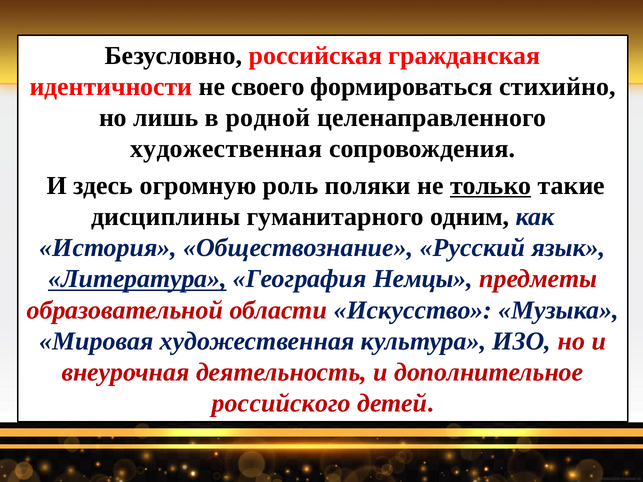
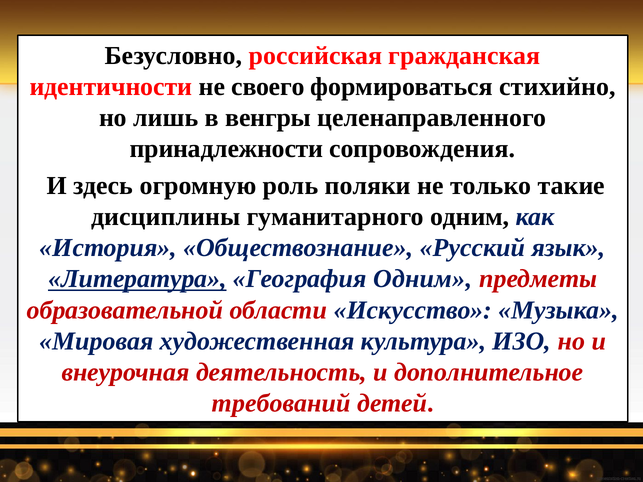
родной: родной -> венгры (268, 118)
художественная: художественная -> принадлежности (226, 149)
только underline: present -> none (491, 186)
География Немцы: Немцы -> Одним (423, 279)
российского: российского -> требований (281, 403)
